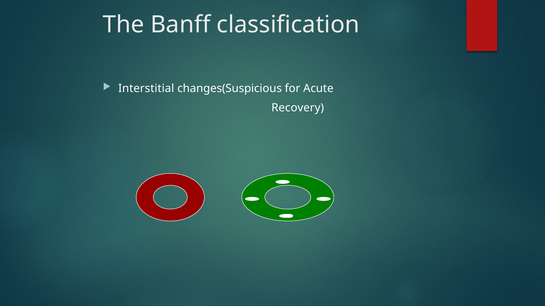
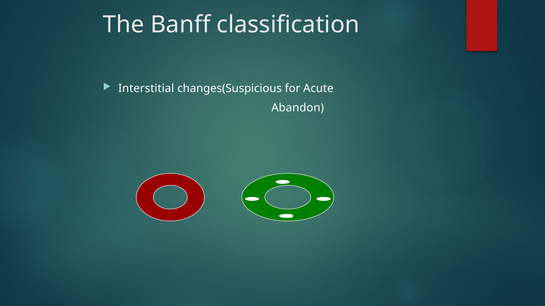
Recovery: Recovery -> Abandon (298, 108)
